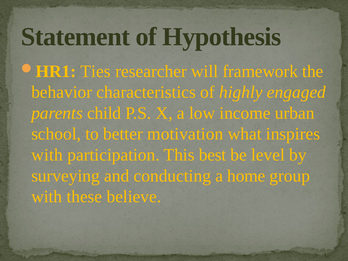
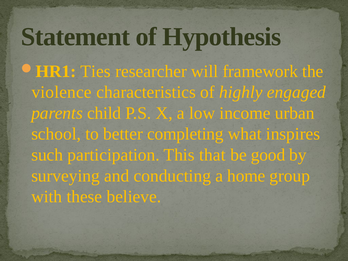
behavior: behavior -> violence (62, 92)
motivation: motivation -> completing (185, 134)
with: with -> such (47, 155)
best: best -> that (212, 155)
level: level -> good (268, 155)
